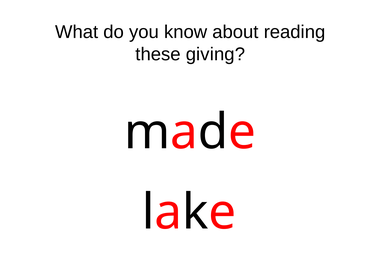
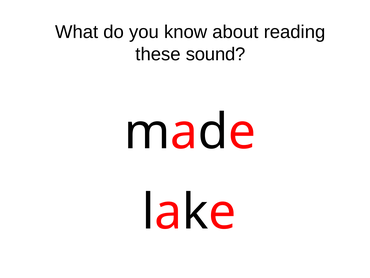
giving: giving -> sound (216, 54)
